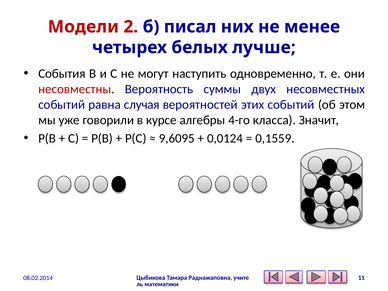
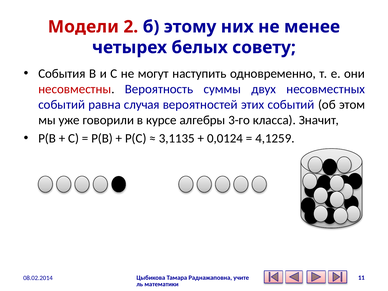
писал: писал -> этому (190, 27)
лучше: лучше -> совету (264, 47)
4-го: 4-го -> 3-го (239, 120)
9,6095: 9,6095 -> 3,1135 (177, 138)
0,1559: 0,1559 -> 4,1259 (275, 138)
